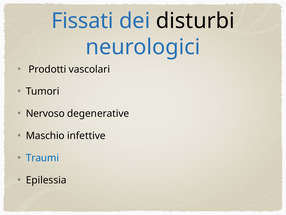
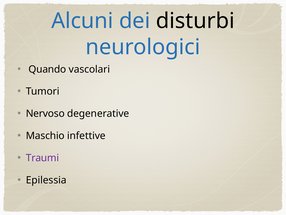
Fissati: Fissati -> Alcuni (82, 21)
Prodotti: Prodotti -> Quando (47, 69)
Traumi colour: blue -> purple (42, 158)
